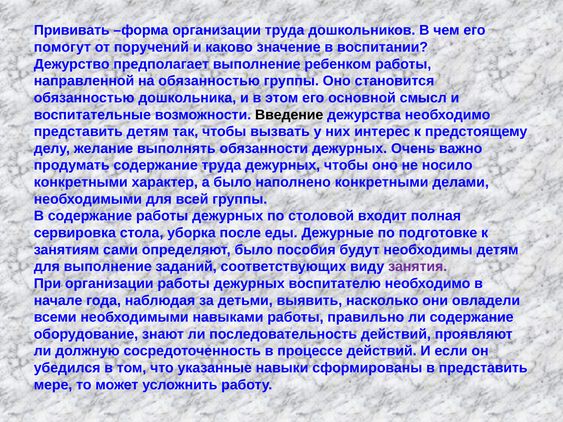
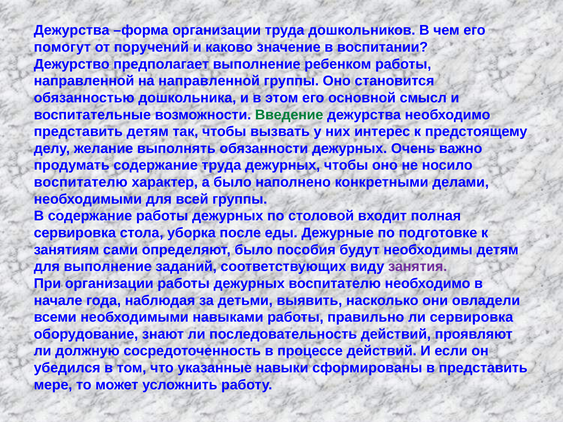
Прививать: Прививать -> Дежурства (72, 30)
на обязанностью: обязанностью -> направленной (209, 81)
Введение colour: black -> green (289, 115)
конкретными: конкретными -> воспитателю (81, 182)
ли содержание: содержание -> сервировка (471, 317)
